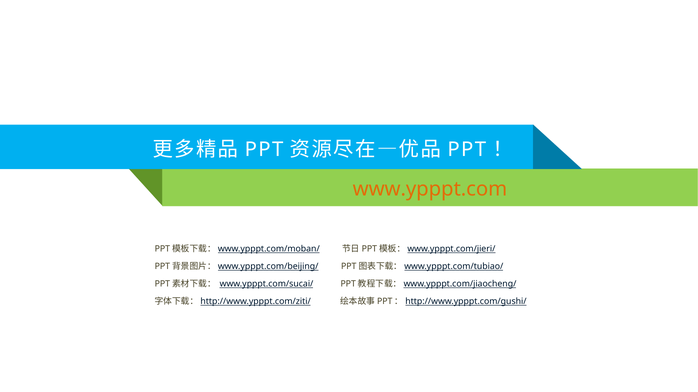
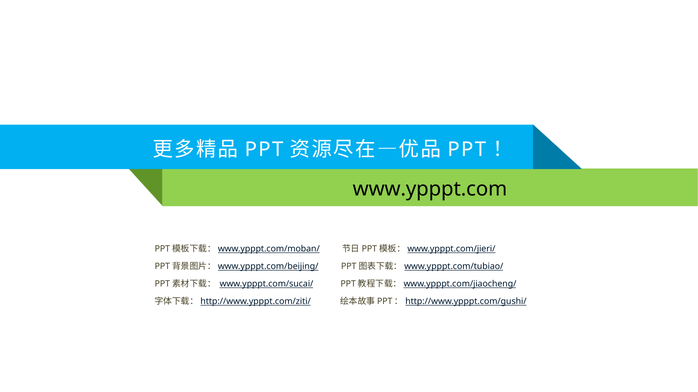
www.ypppt.com colour: orange -> black (430, 189)
